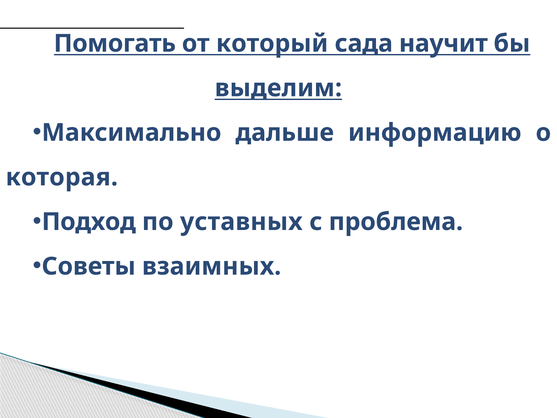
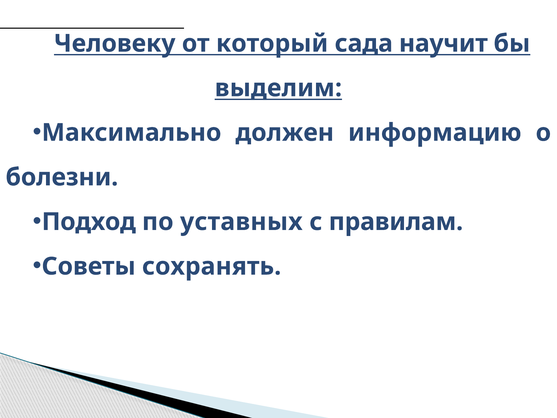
Помогать: Помогать -> Человеку (115, 43)
дальше: дальше -> должен (285, 133)
которая: которая -> болезни (62, 177)
проблема: проблема -> правилам (396, 222)
взаимных: взаимных -> сохранять (212, 266)
